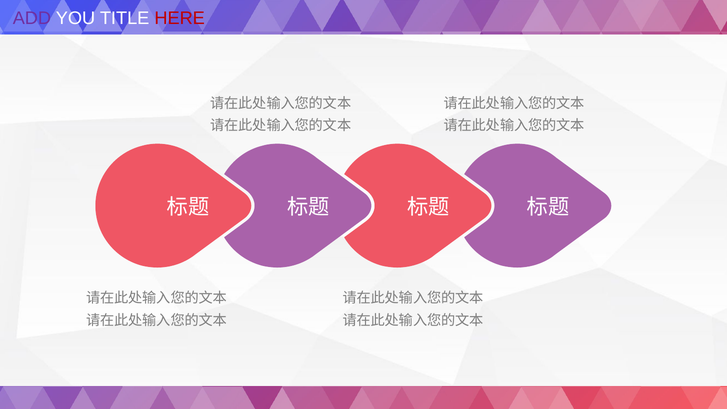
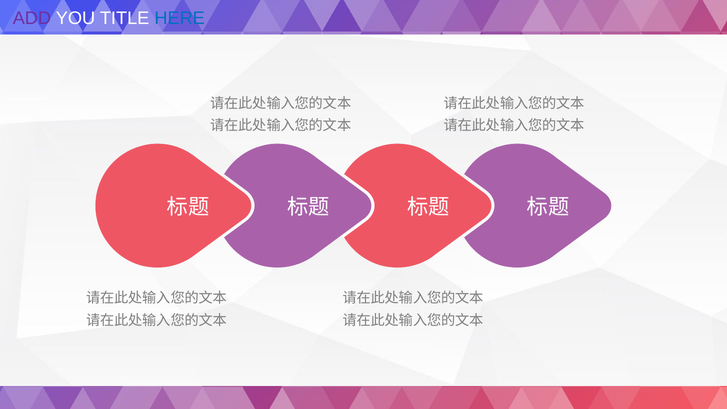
HERE colour: red -> blue (180, 18)
